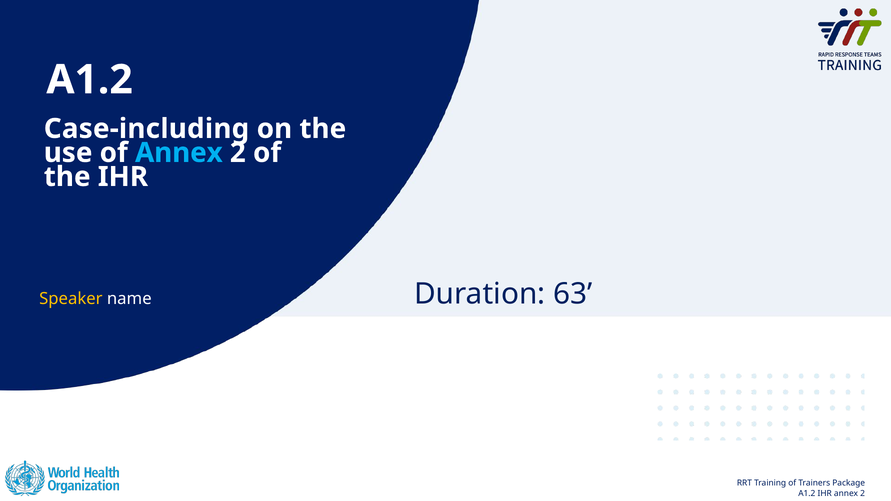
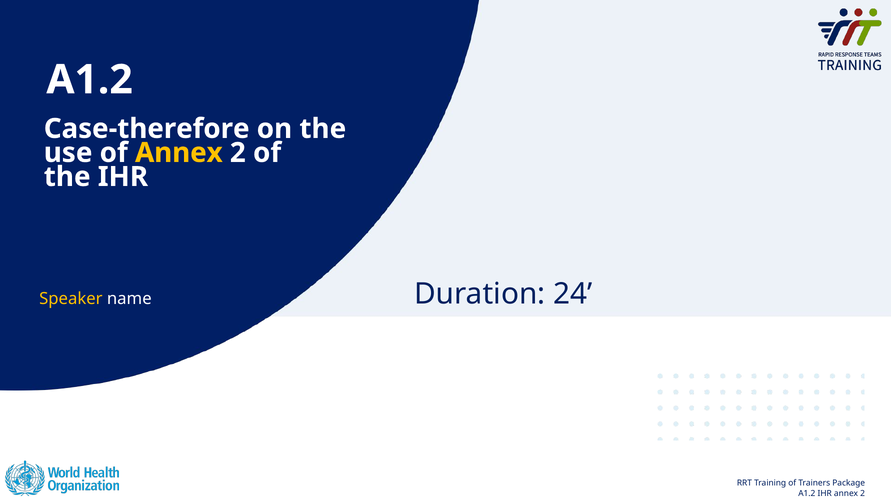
Case-including: Case-including -> Case-therefore (147, 129)
Annex colour: light blue -> yellow (179, 153)
63: 63 -> 24 (573, 294)
